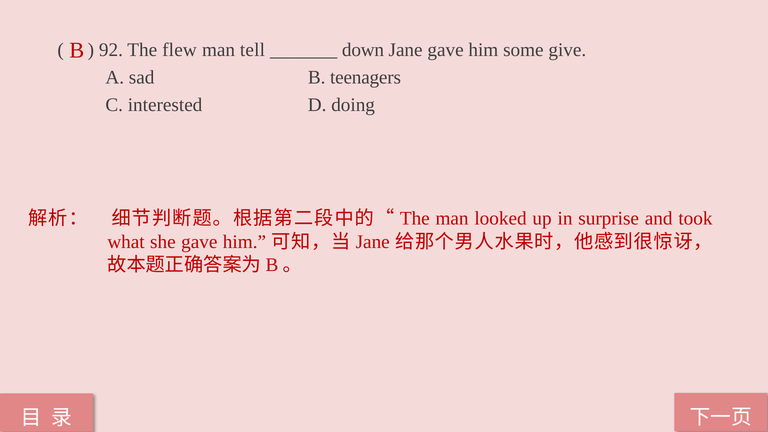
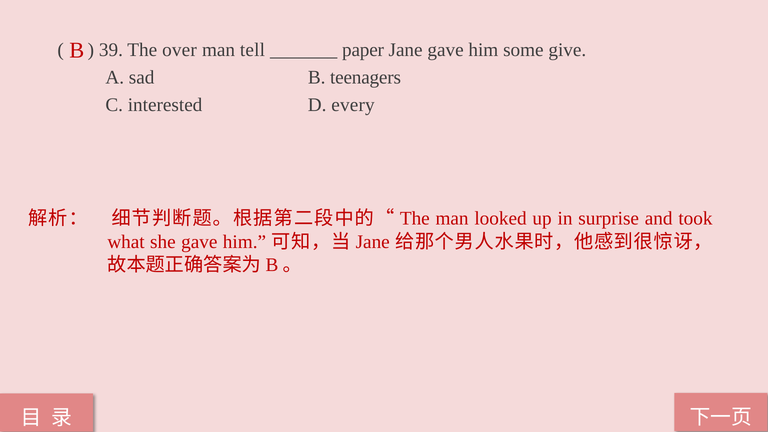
92: 92 -> 39 (111, 50)
flew: flew -> over (179, 50)
down: down -> paper (363, 50)
doing: doing -> every (353, 105)
